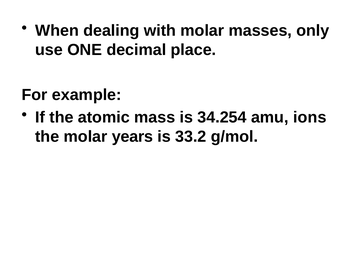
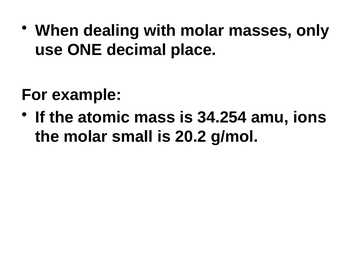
years: years -> small (132, 137)
33.2: 33.2 -> 20.2 (191, 137)
